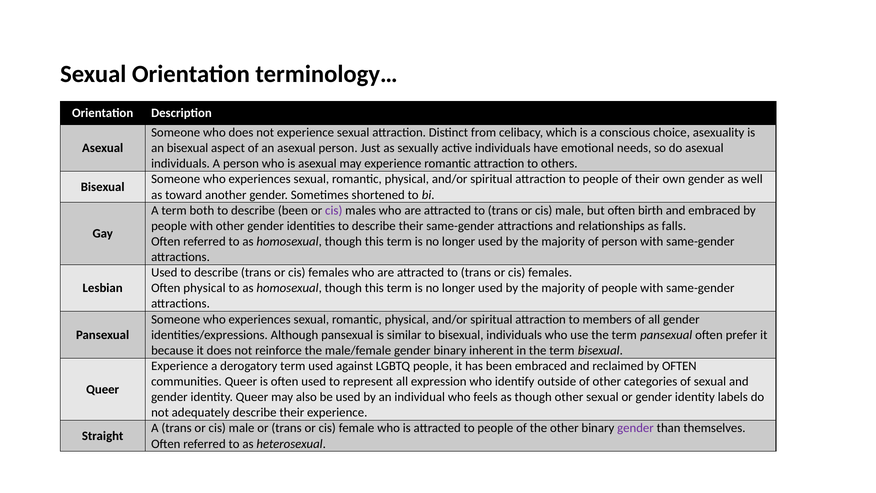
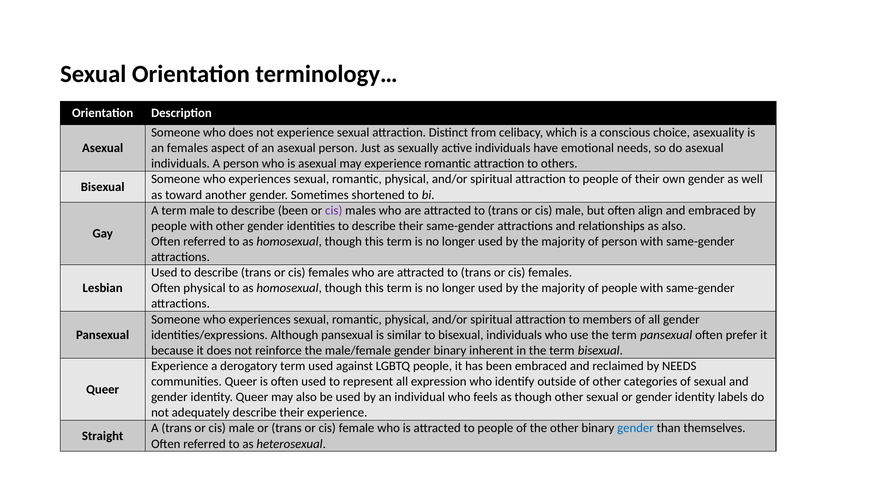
an bisexual: bisexual -> females (187, 148)
term both: both -> male (202, 210)
birth: birth -> align (650, 210)
as falls: falls -> also (674, 226)
by OFTEN: OFTEN -> NEEDS (679, 366)
gender colour: purple -> blue (636, 428)
